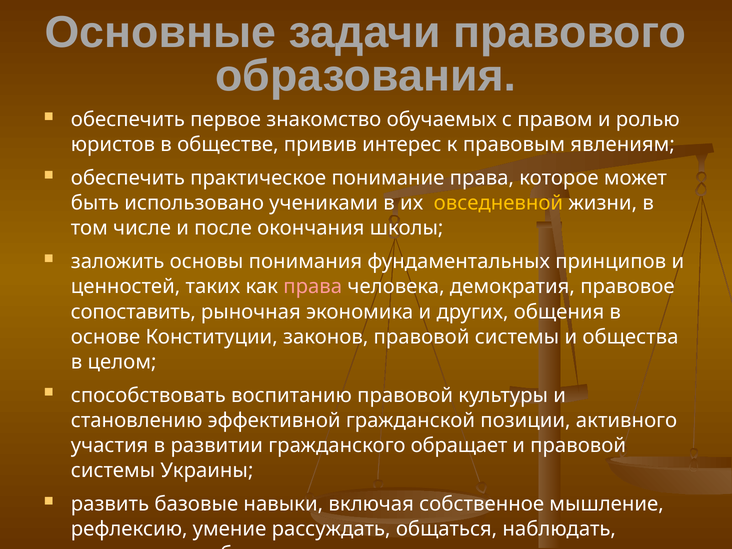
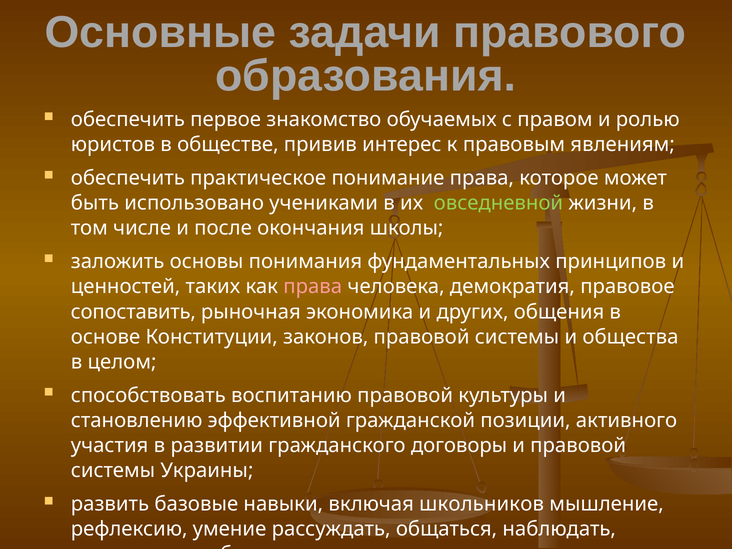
овседневной colour: yellow -> light green (498, 203)
обращает: обращает -> договоры (459, 446)
собственное: собственное -> школьников (482, 504)
